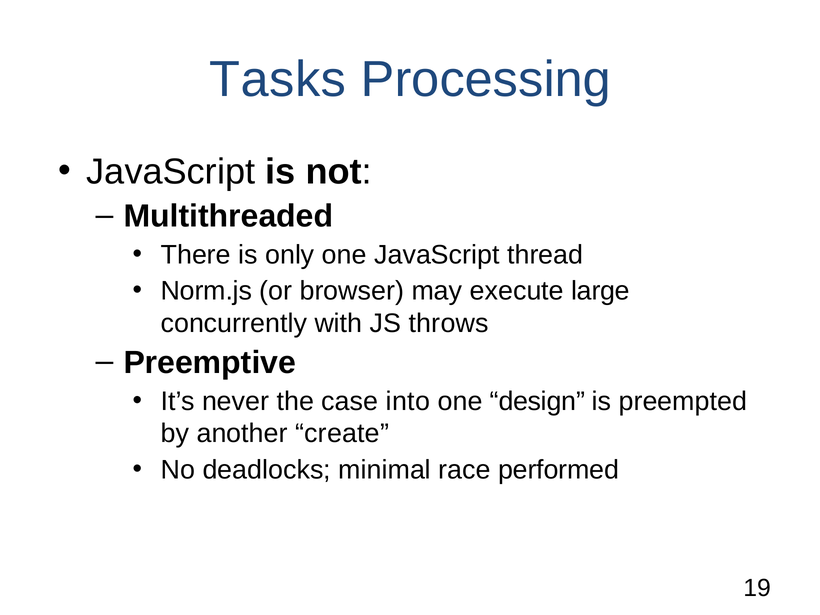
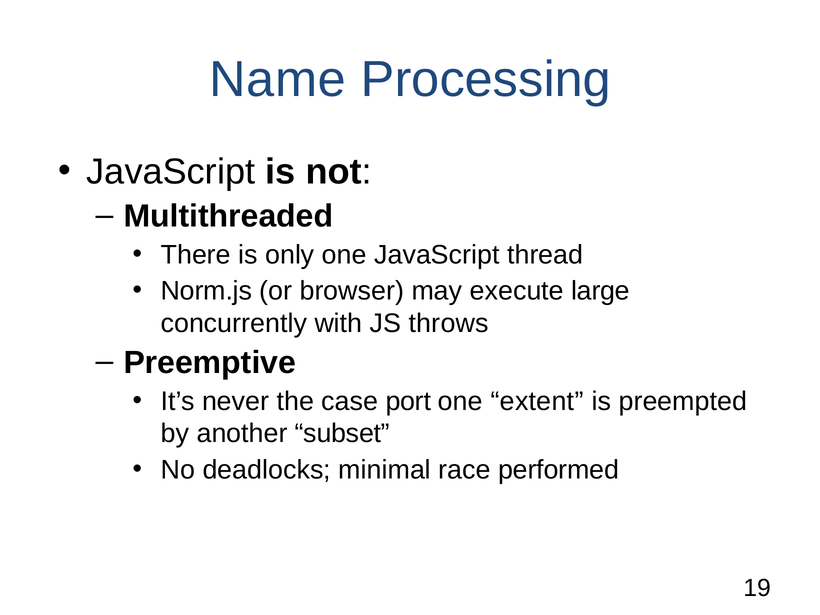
Tasks: Tasks -> Name (278, 79)
into: into -> port (408, 401)
design: design -> extent (537, 401)
create: create -> subset (342, 434)
